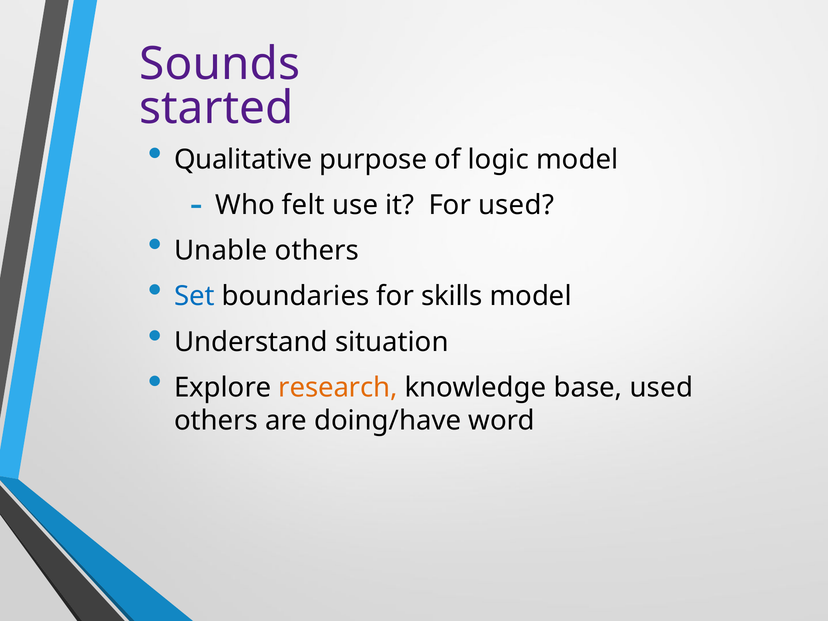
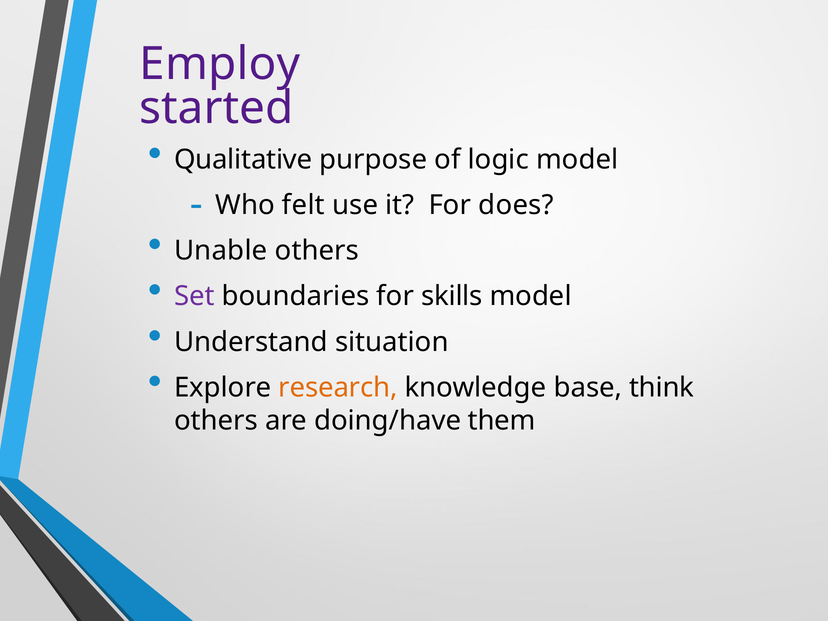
Sounds: Sounds -> Employ (220, 64)
For used: used -> does (516, 205)
Set colour: blue -> purple (194, 296)
base used: used -> think (662, 387)
word: word -> them (502, 421)
